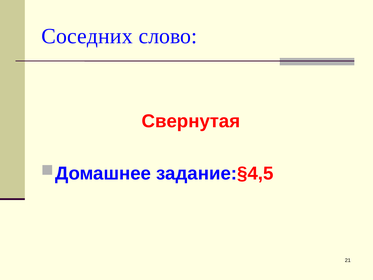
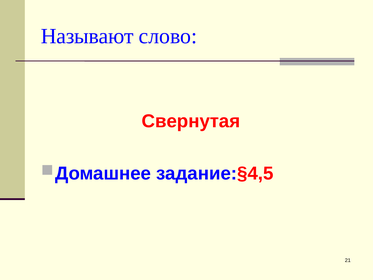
Соседних: Соседних -> Называют (87, 36)
